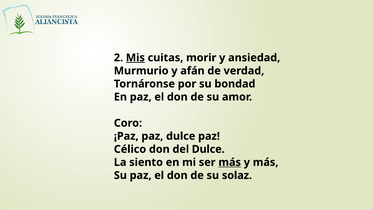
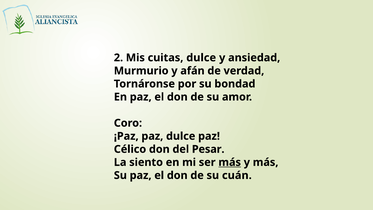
Mis underline: present -> none (135, 58)
cuitas morir: morir -> dulce (201, 58)
del Dulce: Dulce -> Pesar (208, 149)
solaz: solaz -> cuán (237, 175)
